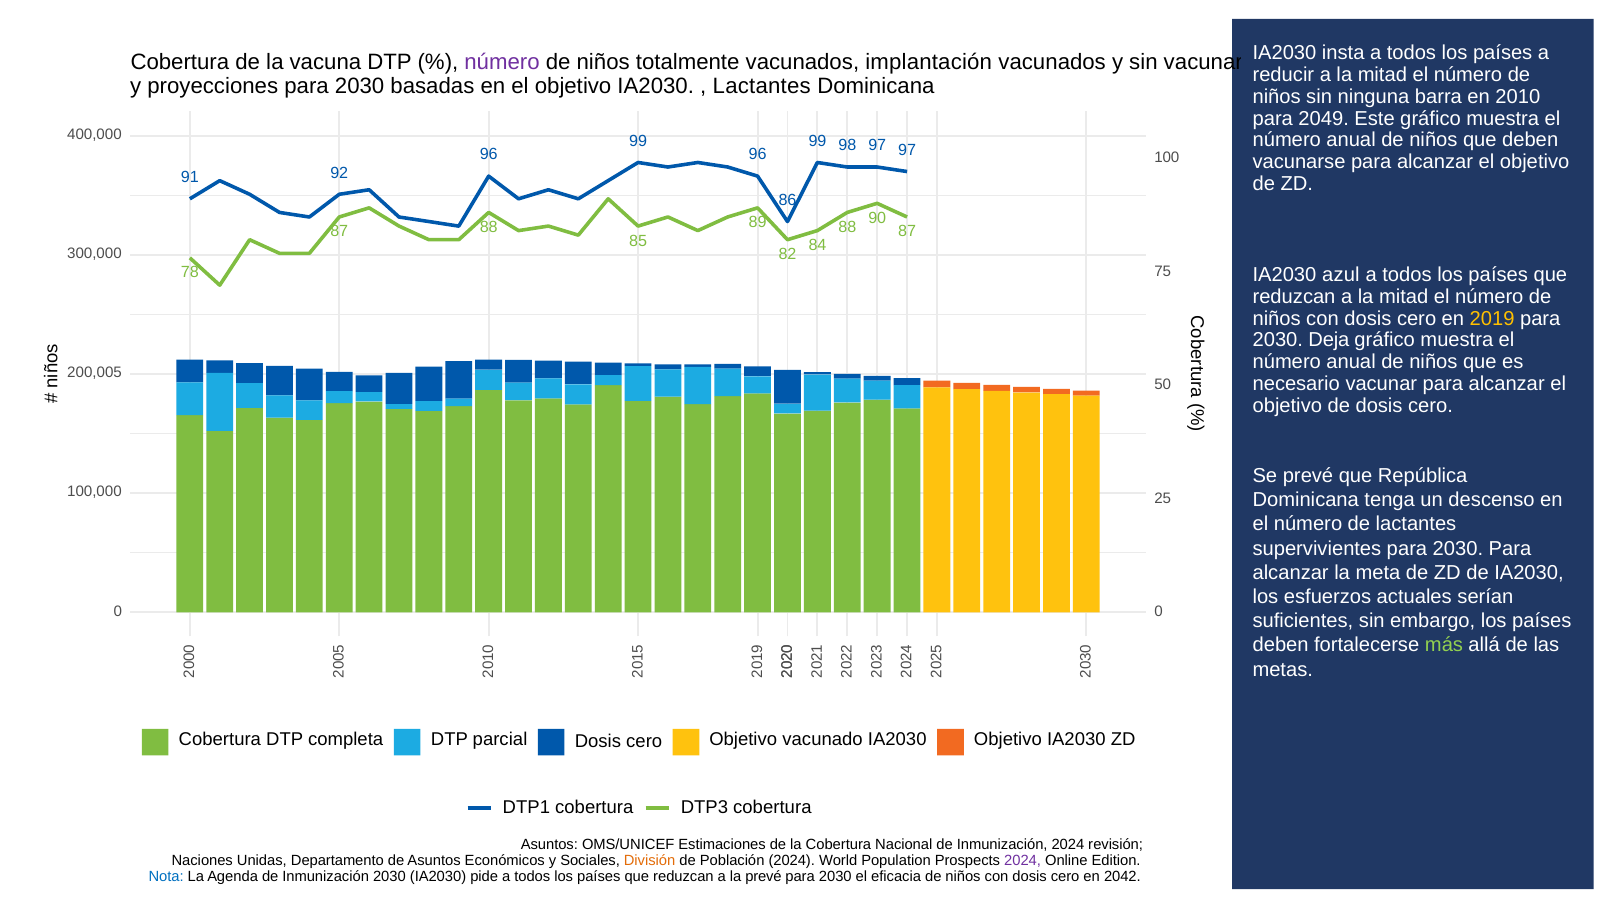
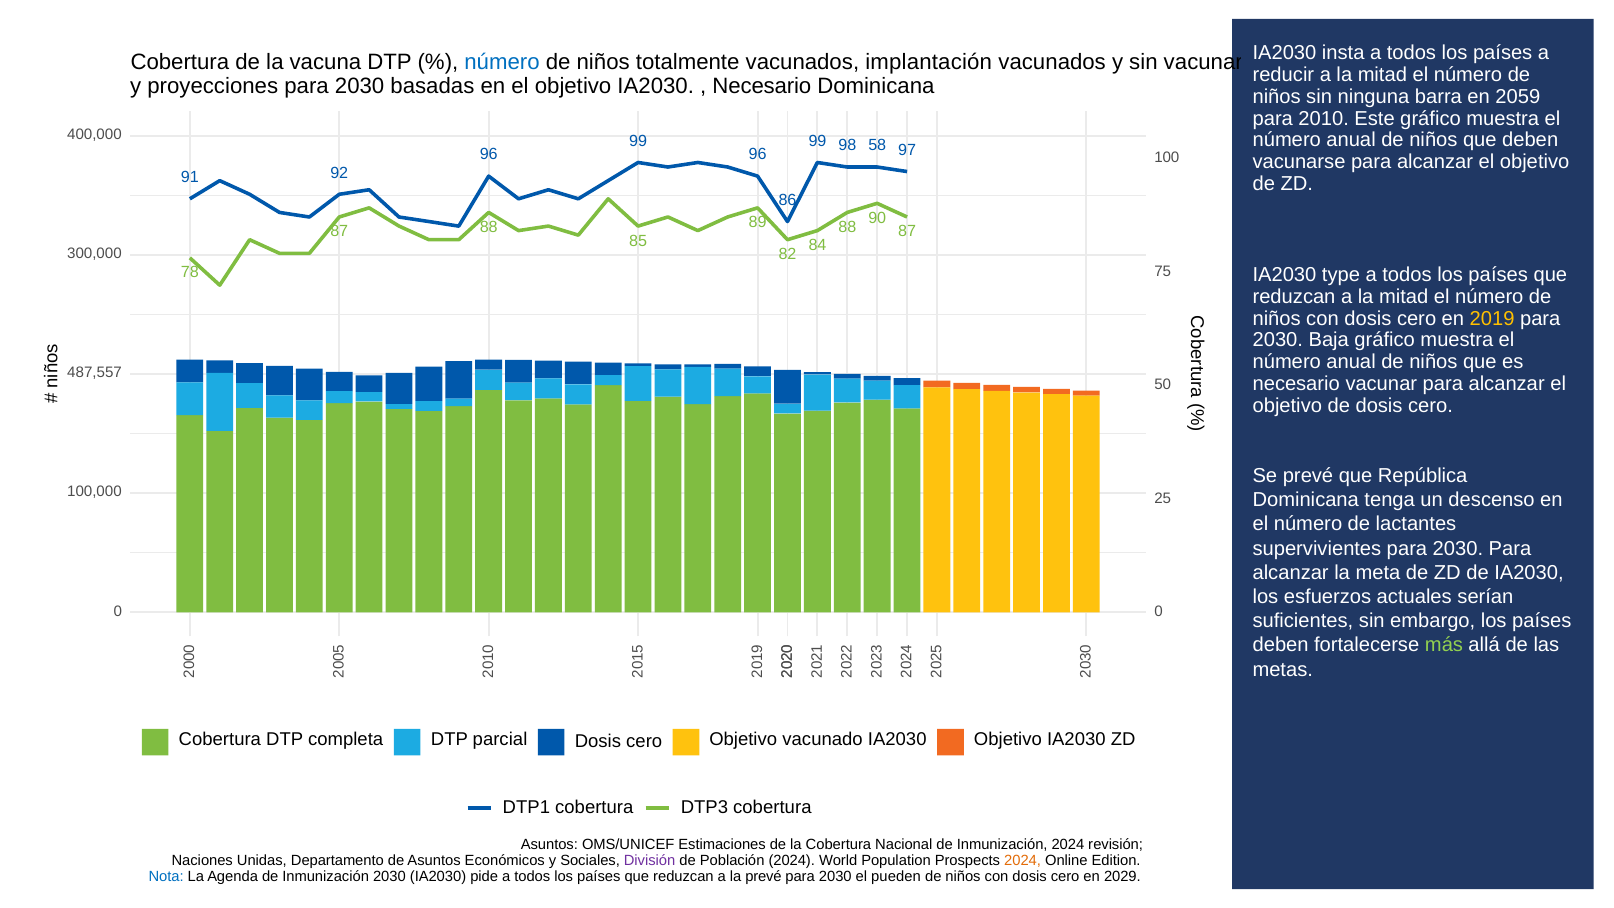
número colour: purple -> blue (502, 62)
Lactantes: Lactantes -> Necesario (762, 86)
2010: 2010 -> 2059 (1518, 97)
2049: 2049 -> 2010 (1324, 118)
98 97: 97 -> 58 (877, 146)
azul: azul -> type (1341, 275)
Deja: Deja -> Baja (1329, 340)
200,005: 200,005 -> 487,557 (95, 373)
División colour: orange -> purple (650, 860)
2024 colour: purple -> orange (1023, 860)
eficacia: eficacia -> pueden (896, 876)
2042: 2042 -> 2029 (1122, 876)
